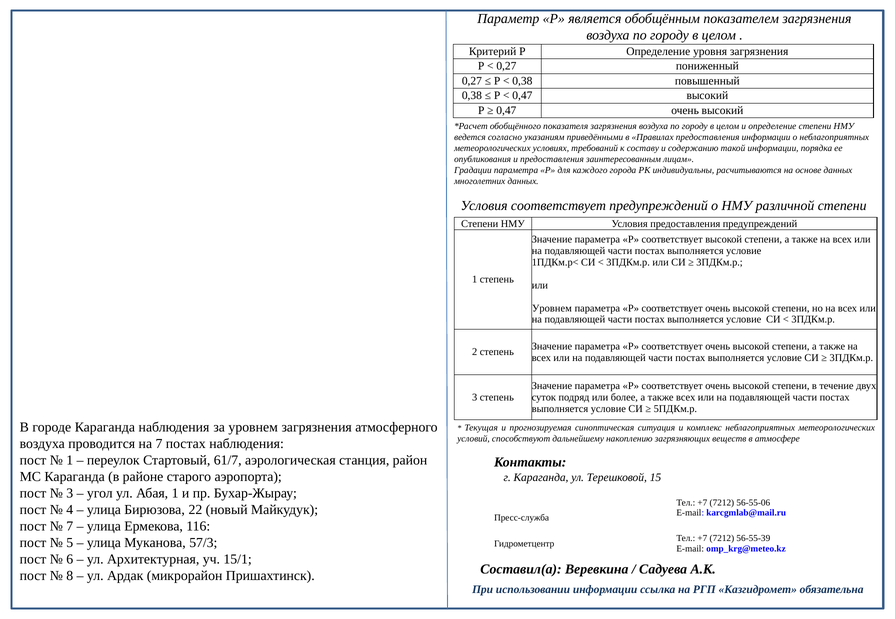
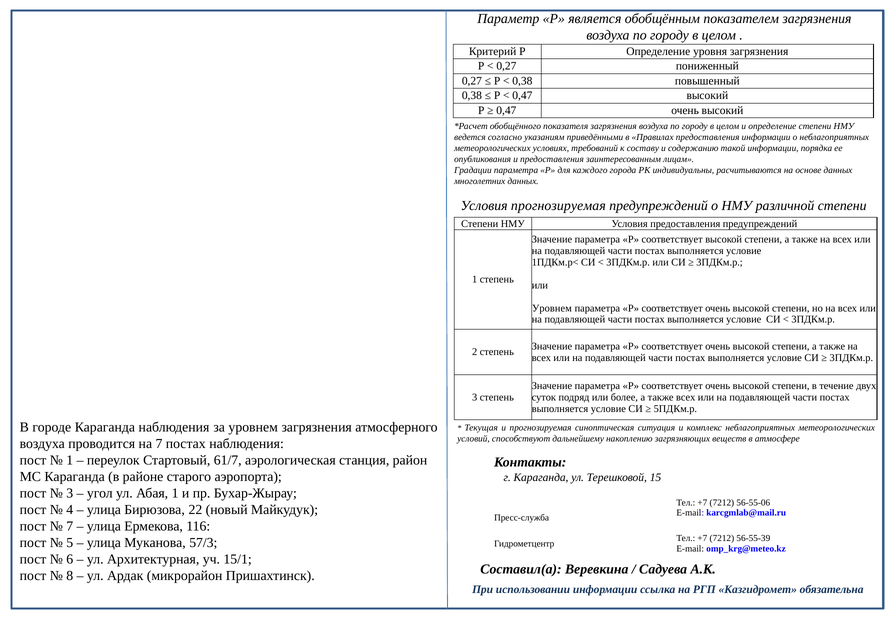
Условия соответствует: соответствует -> прогнозируемая (558, 206)
